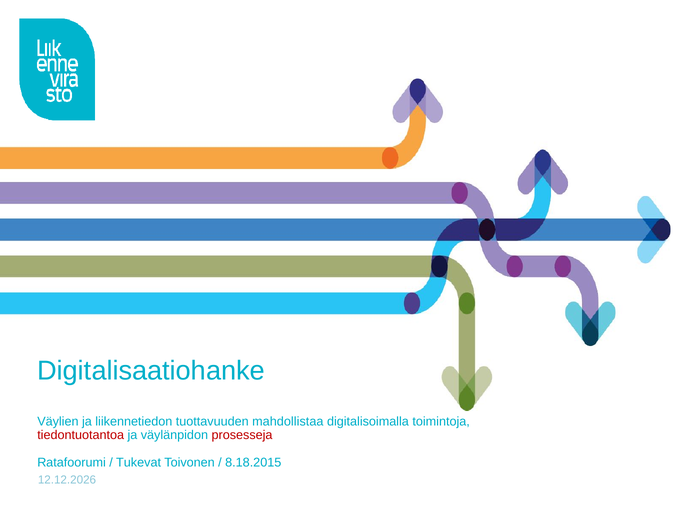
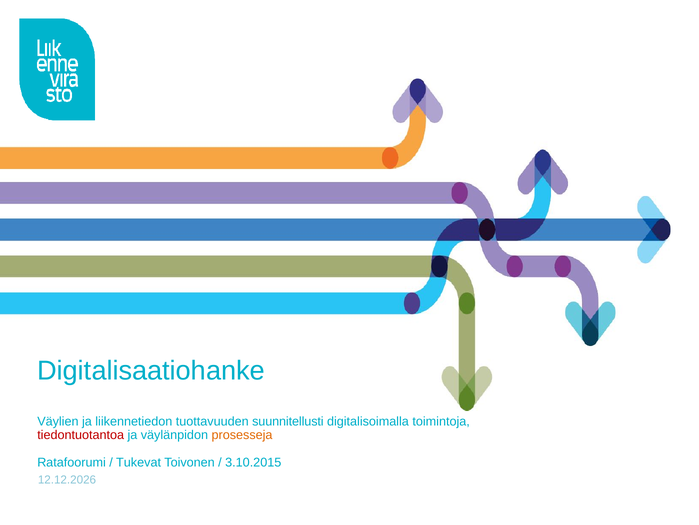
mahdollistaa: mahdollistaa -> suunnitellusti (288, 421)
prosesseja colour: red -> orange (242, 435)
8.18.2015: 8.18.2015 -> 3.10.2015 (253, 462)
